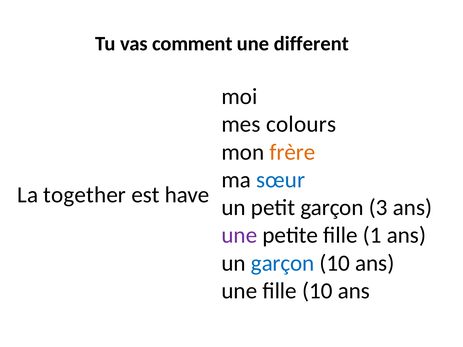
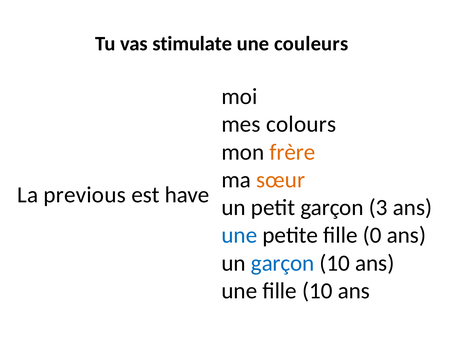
comment: comment -> stimulate (192, 44)
different: different -> couleurs (311, 44)
sœur colour: blue -> orange (281, 180)
together: together -> previous (85, 195)
une colour: purple -> blue (239, 235)
1: 1 -> 0 (372, 235)
